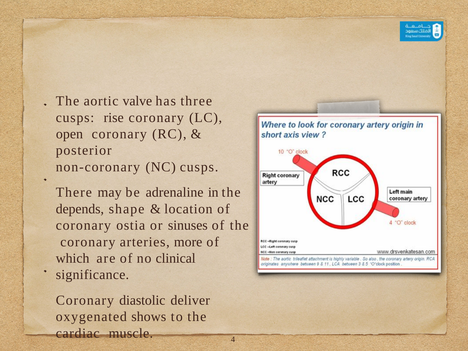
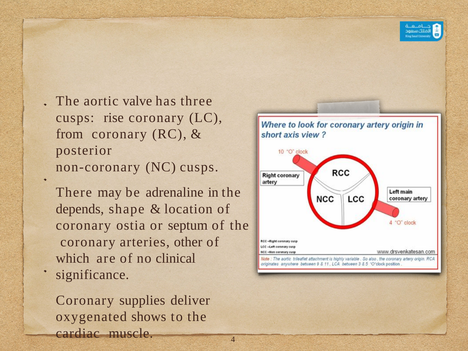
open: open -> from (69, 134)
sinuses: sinuses -> septum (188, 225)
more: more -> other (188, 242)
diastolic: diastolic -> supplies (142, 300)
